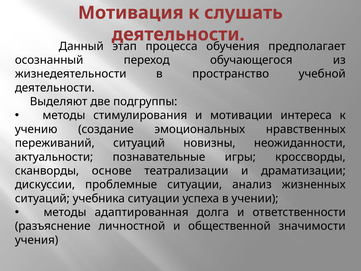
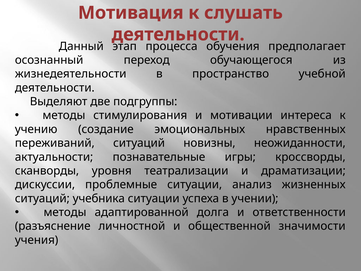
основе: основе -> уровня (112, 171)
адаптированная: адаптированная -> адаптированной (142, 212)
